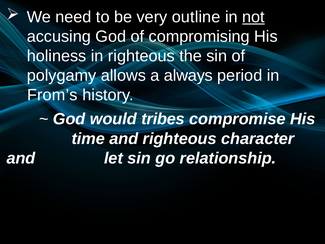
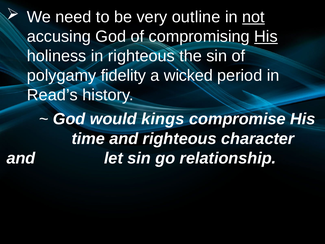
His underline: none -> present (266, 36)
allows: allows -> fidelity (123, 75)
always: always -> wicked (188, 75)
From’s: From’s -> Read’s (52, 95)
tribes: tribes -> kings (163, 119)
